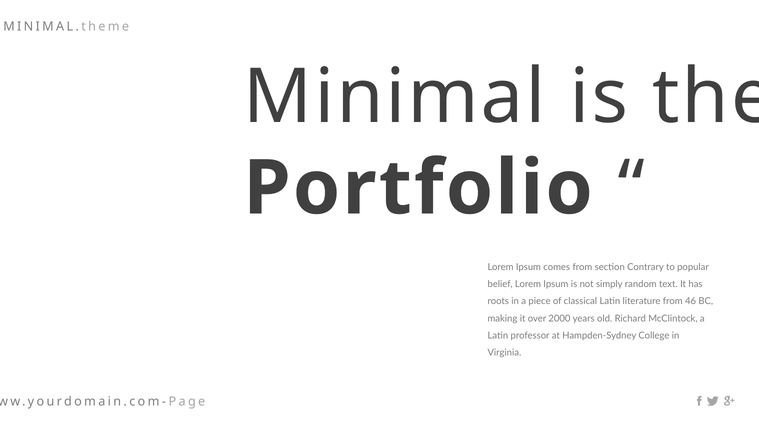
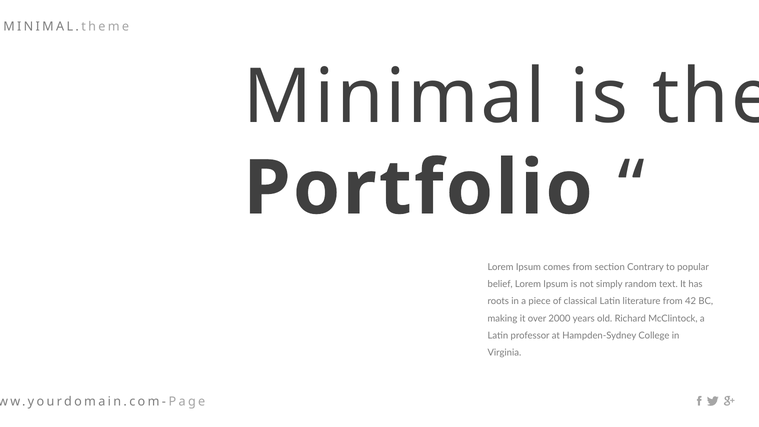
46: 46 -> 42 (691, 301)
